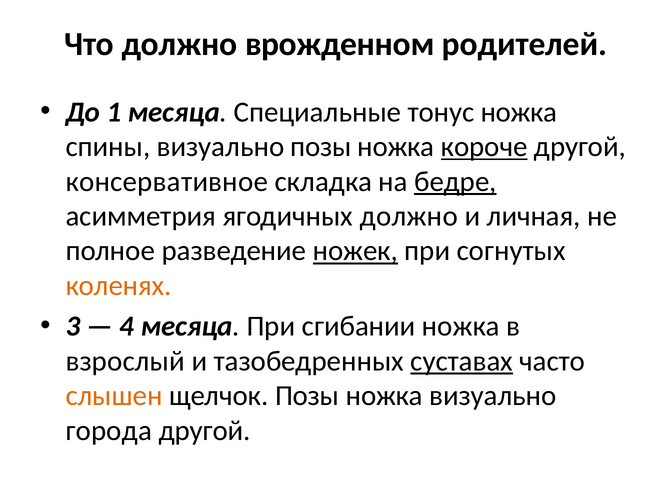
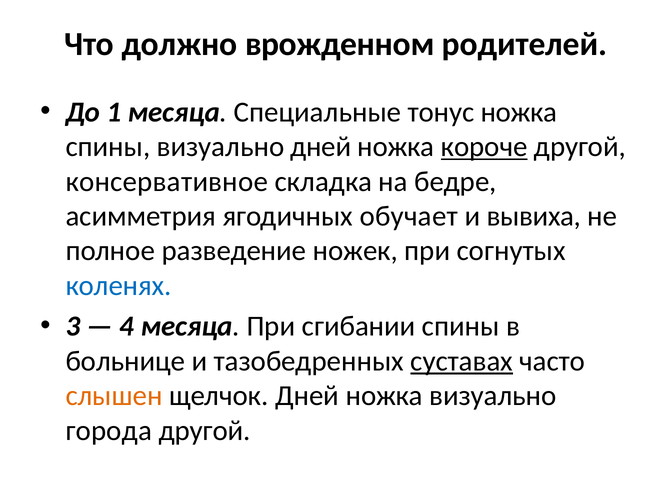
визуально позы: позы -> дней (321, 147)
бедре underline: present -> none (455, 181)
ягодичных должно: должно -> обучает (409, 216)
личная: личная -> вывиха (534, 216)
ножек underline: present -> none (355, 251)
коленях colour: orange -> blue (118, 286)
сгибании ножка: ножка -> спины (461, 326)
взрослый: взрослый -> больнице (125, 361)
щелчок Позы: Позы -> Дней (307, 396)
